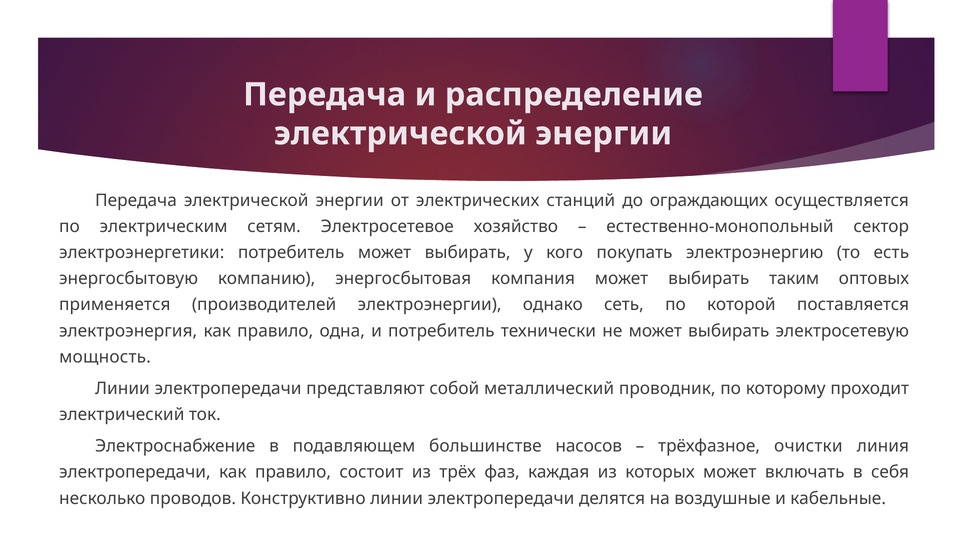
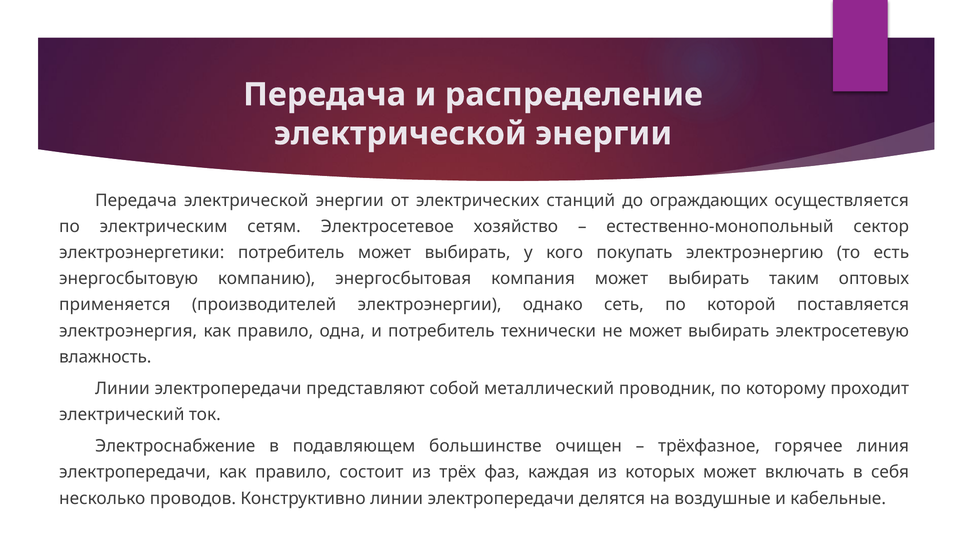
мощность: мощность -> влажность (105, 356)
насосов: насосов -> очищен (589, 446)
очистки: очистки -> горячее (808, 446)
